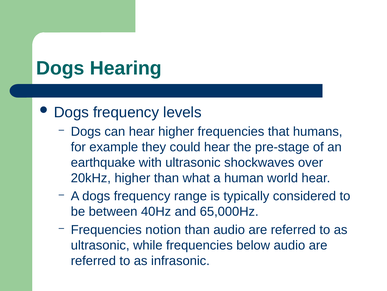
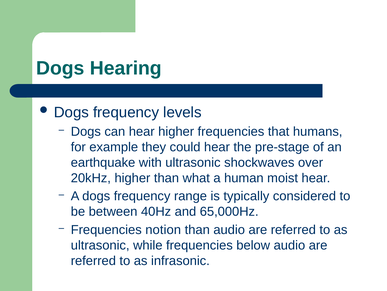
world: world -> moist (283, 178)
